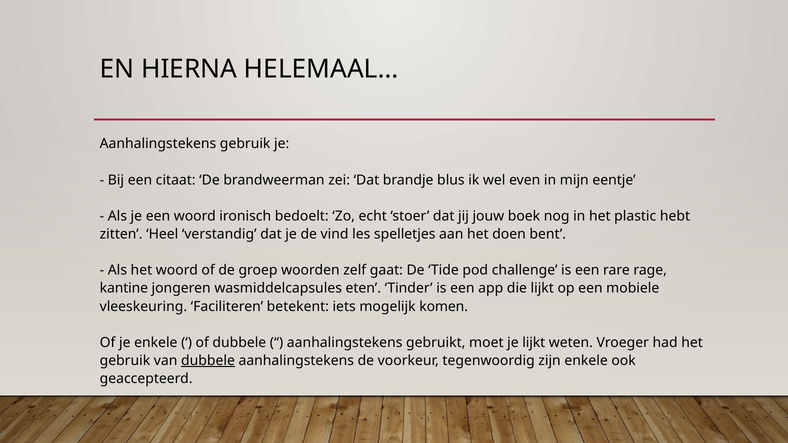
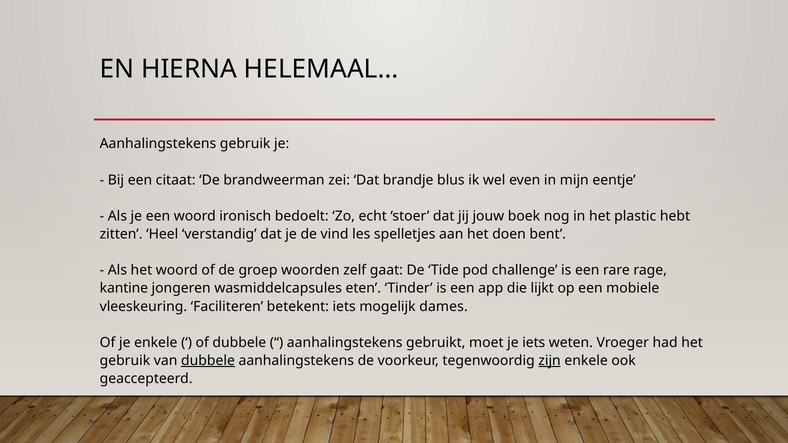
komen: komen -> dames (444, 307)
je lijkt: lijkt -> iets (534, 343)
zijn underline: none -> present (550, 361)
